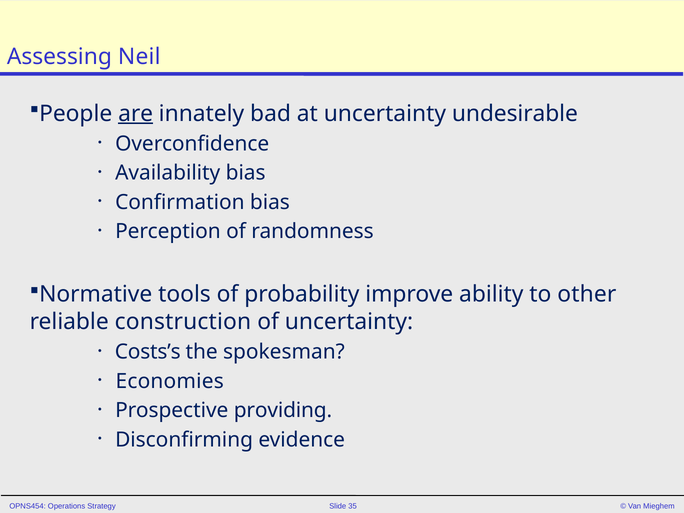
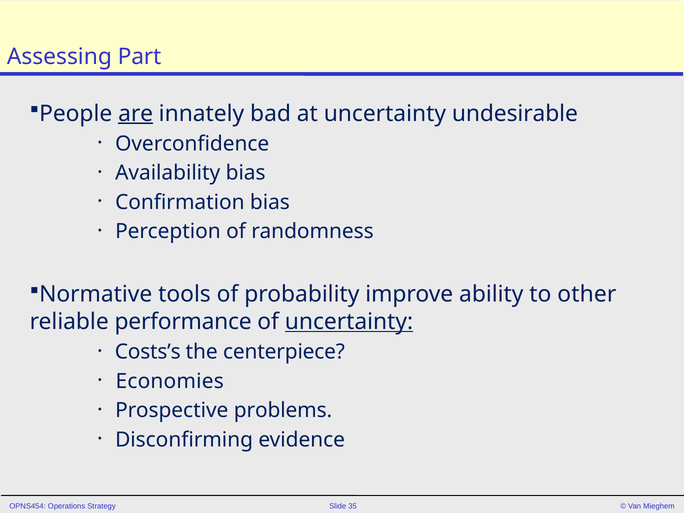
Neil: Neil -> Part (140, 57)
construction: construction -> performance (183, 322)
uncertainty underline: none -> present (349, 322)
spokesman: spokesman -> centerpiece (284, 352)
providing: providing -> problems (283, 410)
